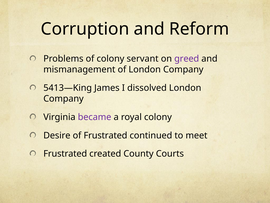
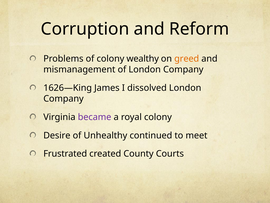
servant: servant -> wealthy (143, 59)
greed colour: purple -> orange (187, 59)
5413—King: 5413—King -> 1626—King (68, 88)
of Frustrated: Frustrated -> Unhealthy (105, 135)
